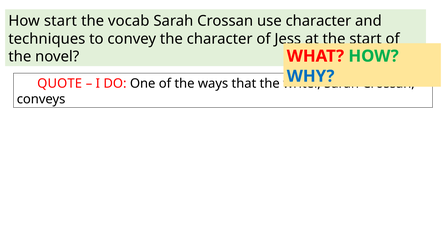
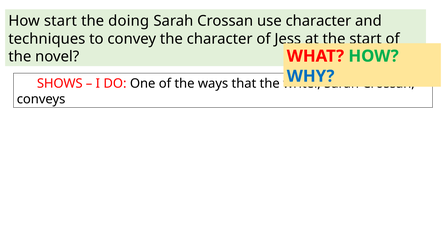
vocab: vocab -> doing (129, 21)
QUOTE: QUOTE -> SHOWS (60, 83)
